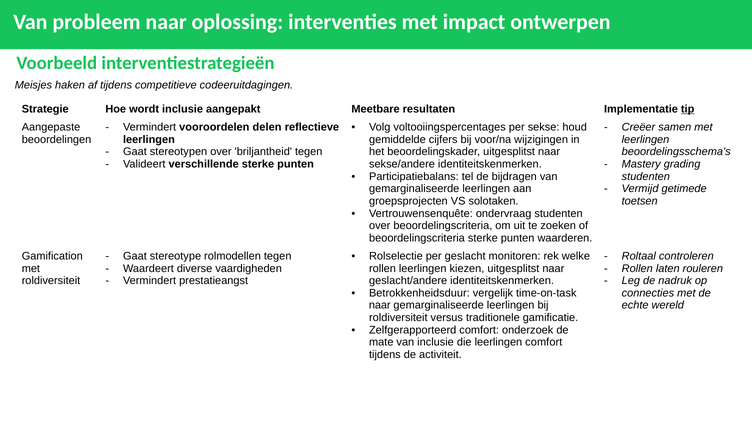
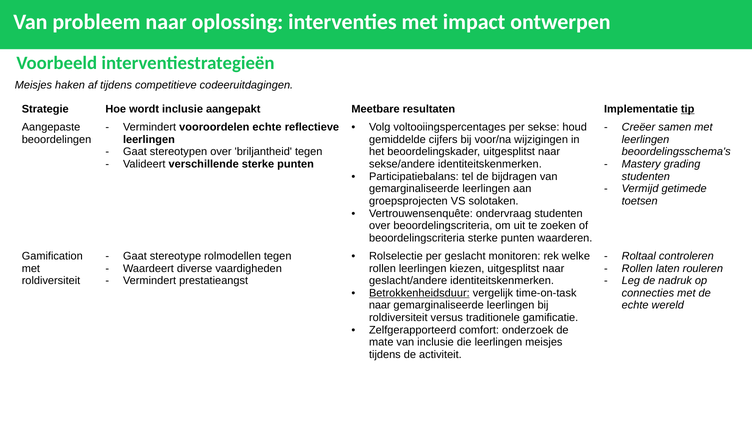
vooroordelen delen: delen -> echte (267, 127)
Betrokkenheidsduur underline: none -> present (419, 293)
leerlingen comfort: comfort -> meisjes (544, 342)
